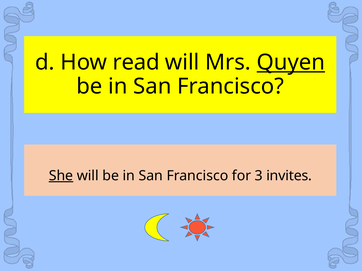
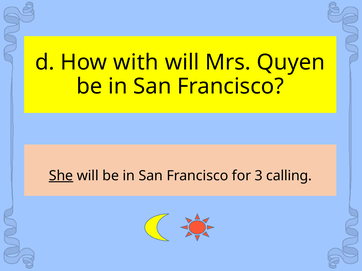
read: read -> with (136, 63)
Quyen underline: present -> none (291, 63)
invites: invites -> calling (289, 176)
